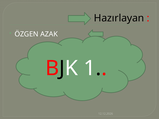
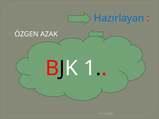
Hazırlayan colour: black -> blue (119, 18)
